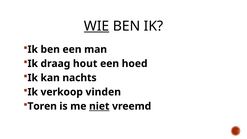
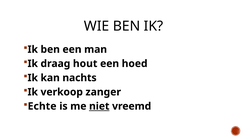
WIE underline: present -> none (97, 26)
vinden: vinden -> zanger (103, 92)
Toren: Toren -> Echte (42, 106)
